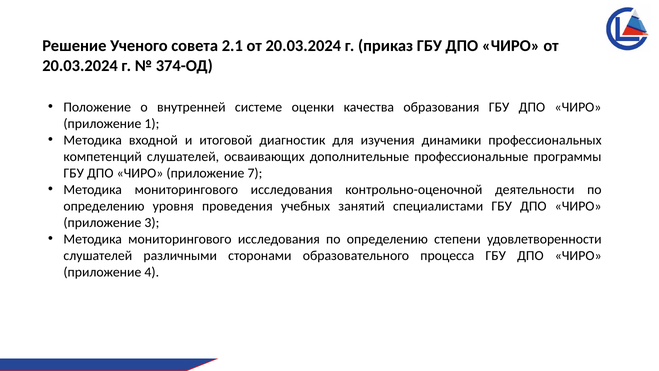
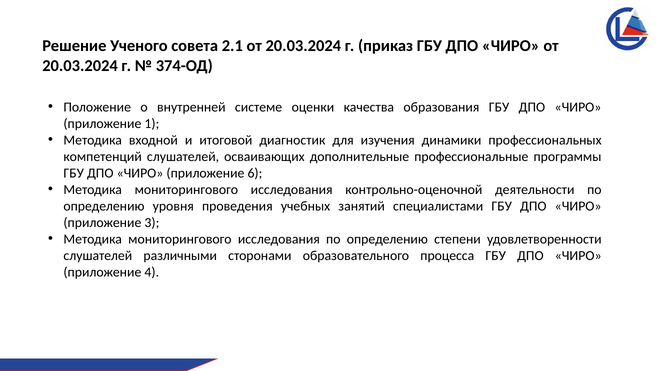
7: 7 -> 6 (255, 173)
